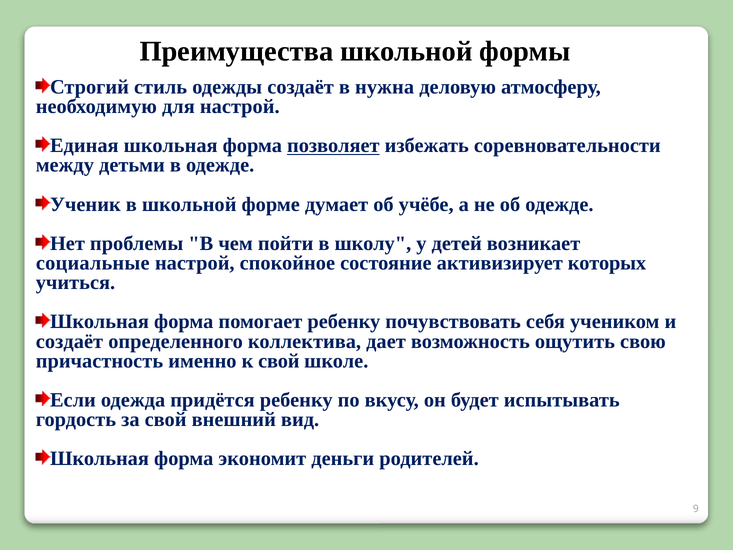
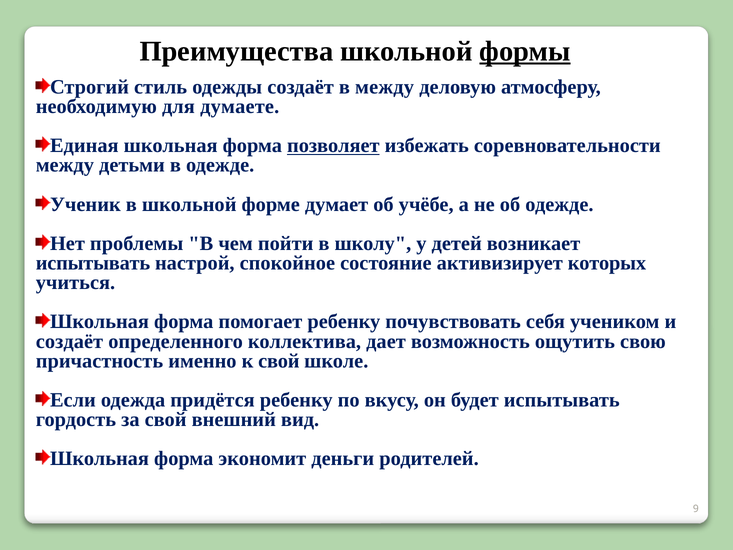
формы underline: none -> present (525, 51)
в нужна: нужна -> между (385, 87)
для настрой: настрой -> думаете (240, 107)
социальные: социальные -> испытывать (93, 263)
